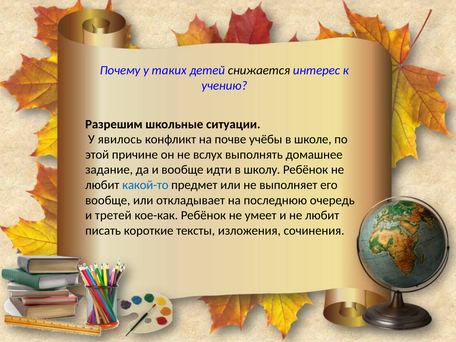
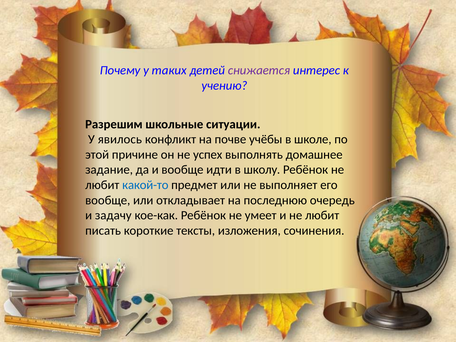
снижается colour: black -> purple (259, 70)
вслух: вслух -> успех (208, 155)
третей: третей -> задачу (113, 215)
